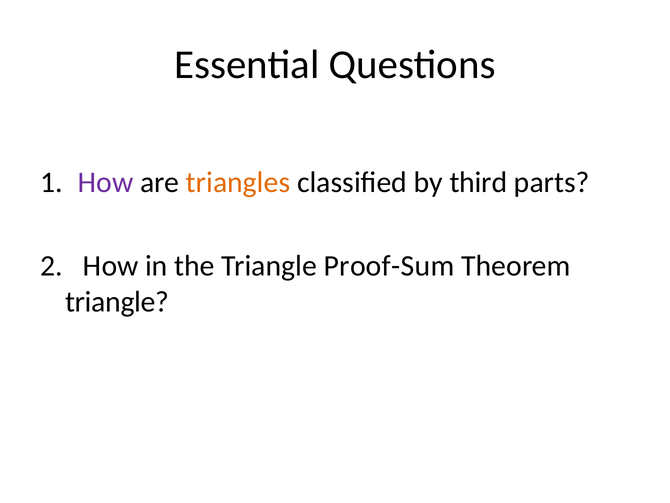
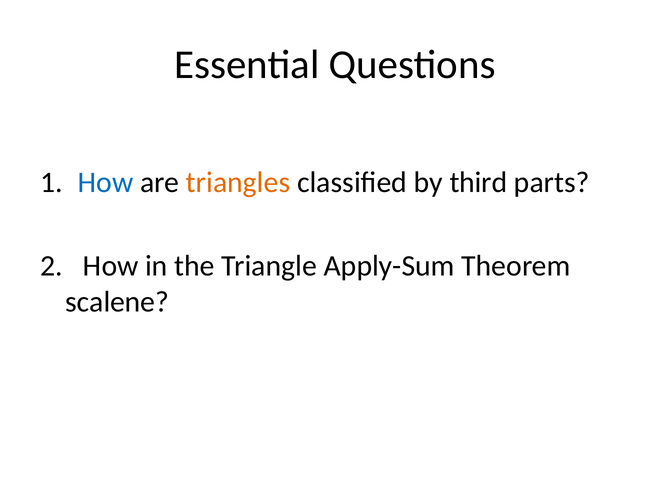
How colour: purple -> blue (106, 182)
Proof-Sum: Proof-Sum -> Apply-Sum (389, 266)
triangle: triangle -> scalene (117, 301)
